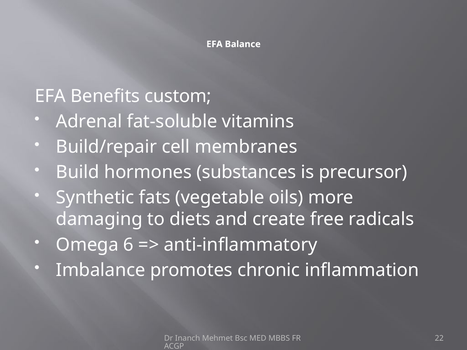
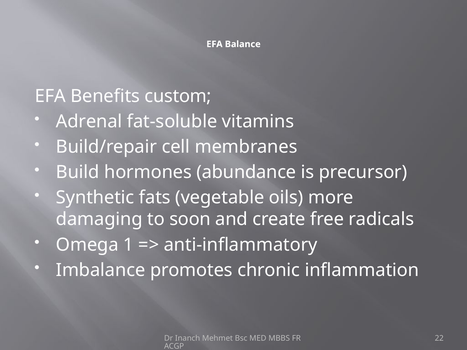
substances: substances -> abundance (246, 172)
diets: diets -> soon (190, 219)
6: 6 -> 1 (128, 245)
